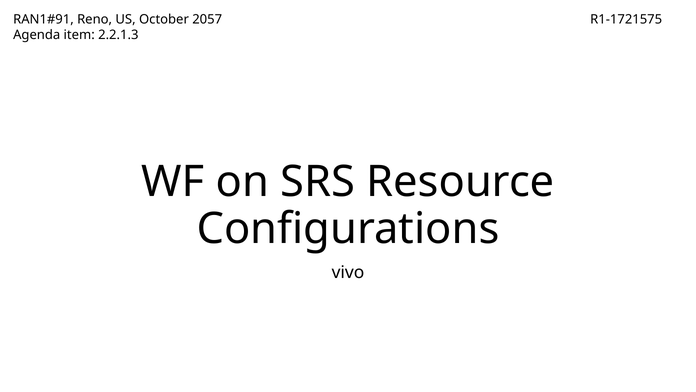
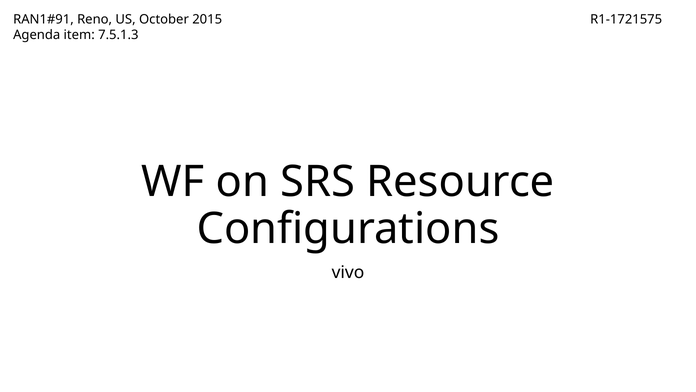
2057: 2057 -> 2015 (207, 19)
2.2.1.3: 2.2.1.3 -> 7.5.1.3 (118, 35)
